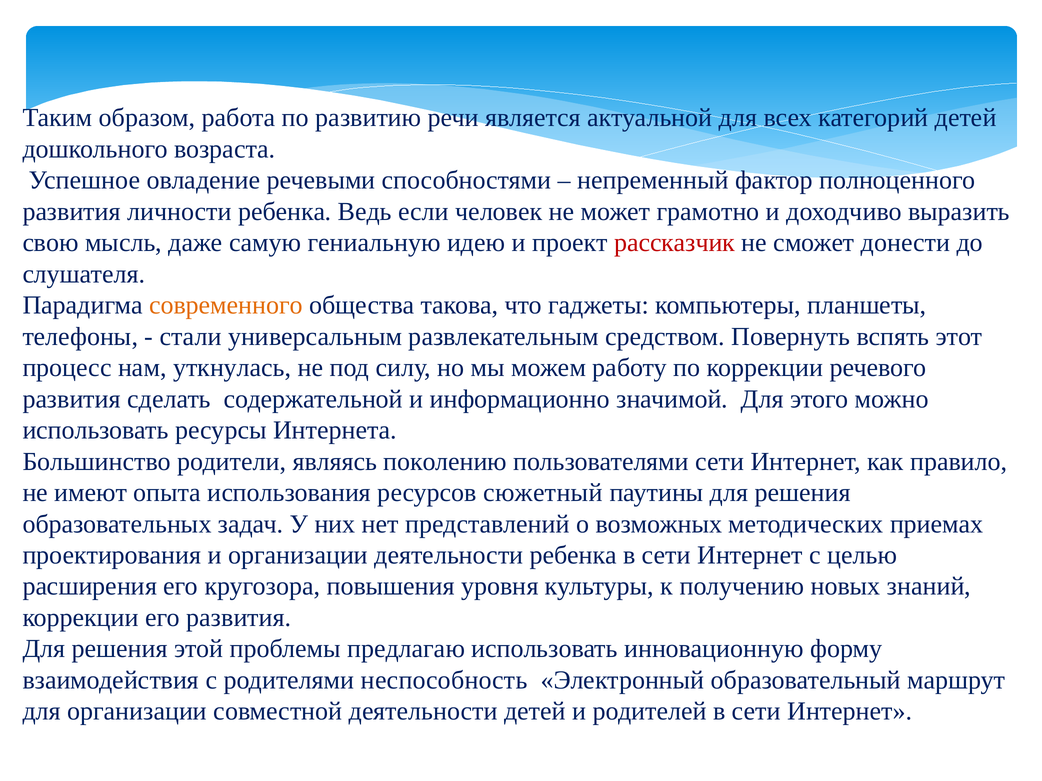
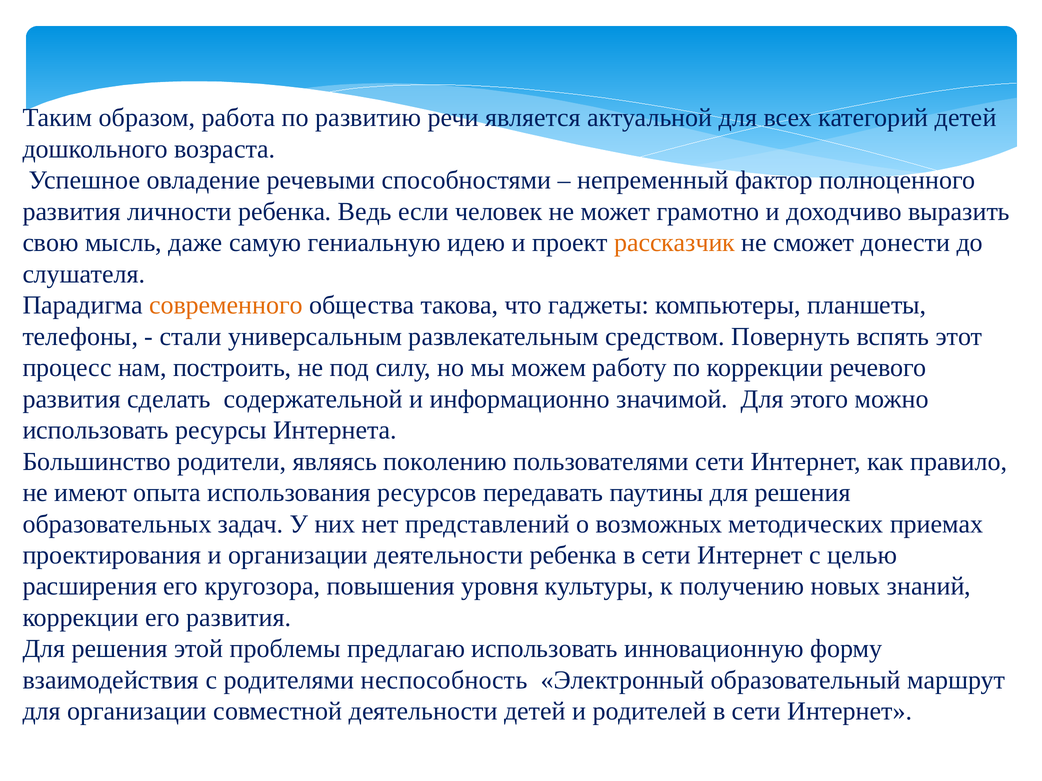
рассказчик colour: red -> orange (675, 243)
уткнулась: уткнулась -> построить (232, 368)
сюжетный: сюжетный -> передавать (543, 493)
